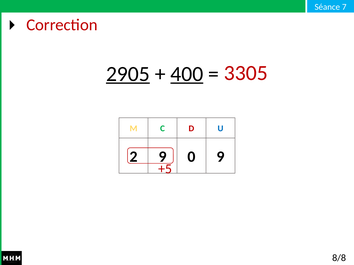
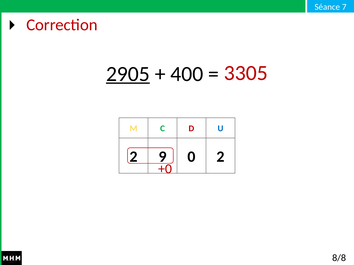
400 underline: present -> none (187, 74)
0 9: 9 -> 2 (220, 157)
+5: +5 -> +0 (165, 169)
